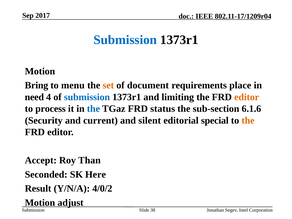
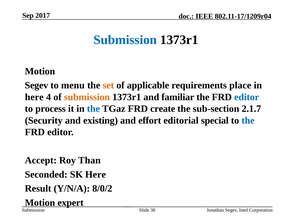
Bring: Bring -> Segev (36, 85)
document: document -> applicable (148, 85)
need: need -> here (34, 97)
submission colour: blue -> orange (87, 97)
limiting: limiting -> familiar (178, 97)
editor colour: orange -> blue (247, 97)
status: status -> create (163, 109)
6.1.6: 6.1.6 -> 2.1.7 (251, 109)
current: current -> existing (101, 120)
silent: silent -> effort (150, 120)
the colour: orange -> blue (248, 120)
4/0/2: 4/0/2 -> 8/0/2 (102, 189)
adjust: adjust -> expert (71, 203)
